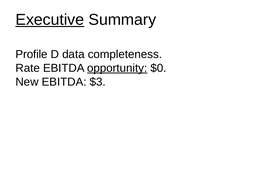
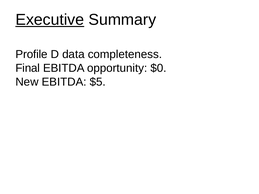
Rate: Rate -> Final (28, 68)
opportunity underline: present -> none (117, 68)
$3: $3 -> $5 (98, 82)
